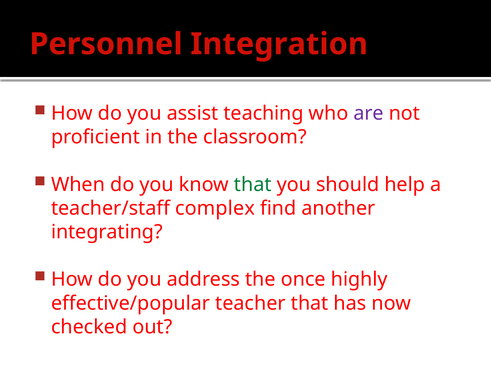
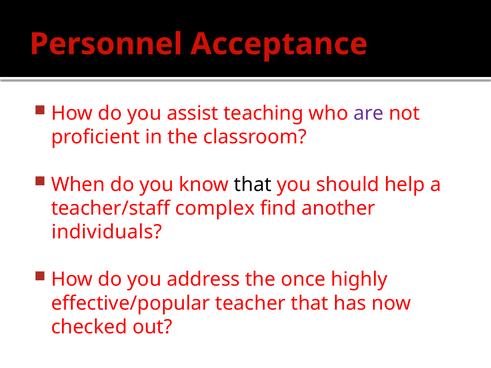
Integration: Integration -> Acceptance (279, 44)
that colour: green -> black (253, 185)
integrating: integrating -> individuals (107, 232)
